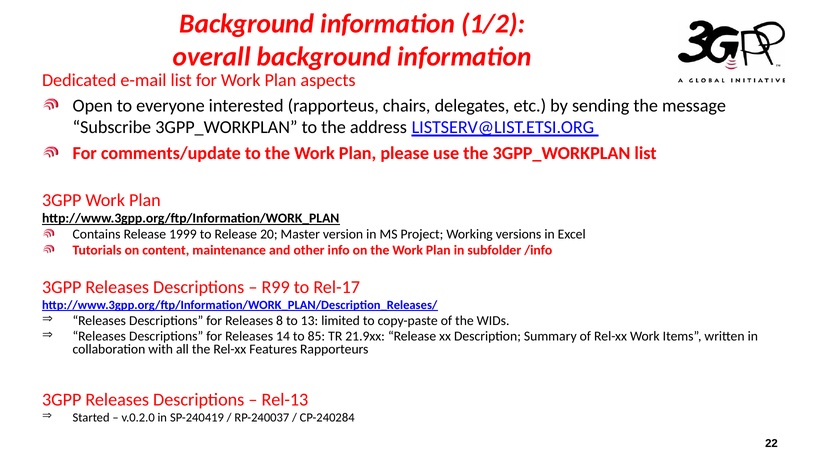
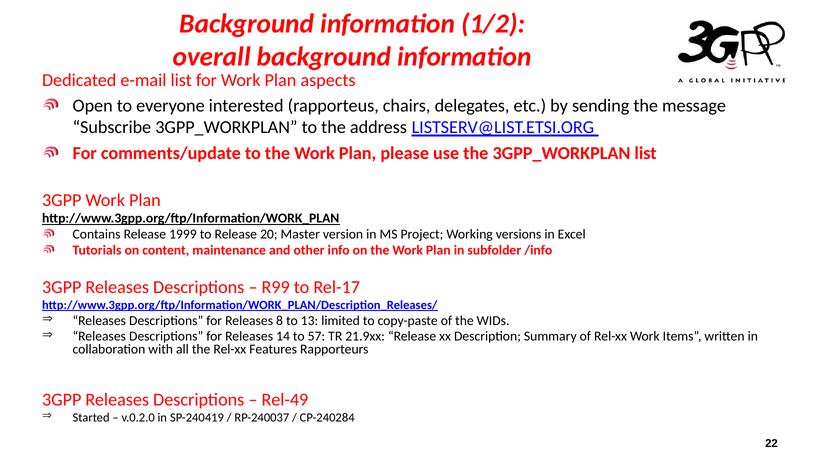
85: 85 -> 57 (316, 336)
Rel-13: Rel-13 -> Rel-49 (285, 400)
